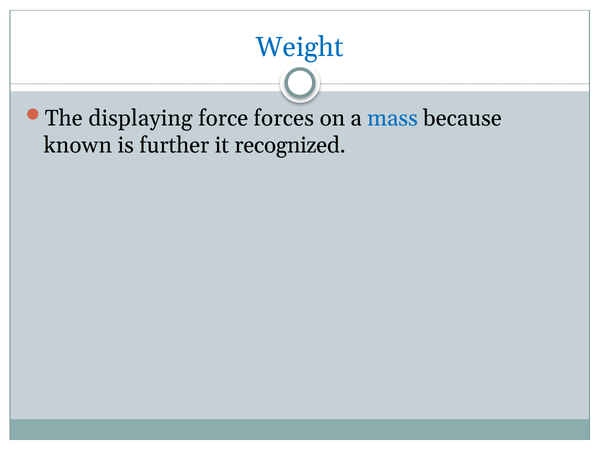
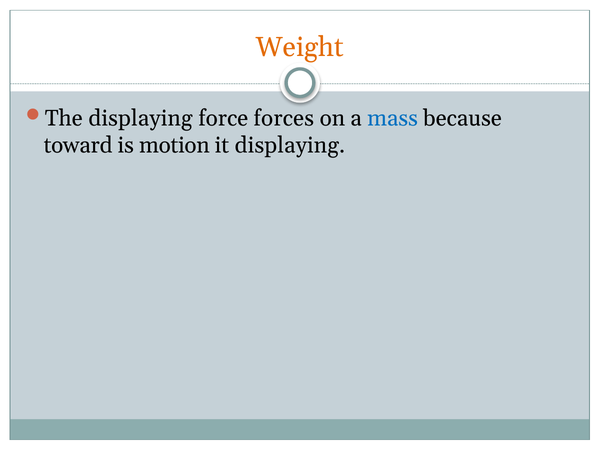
Weight colour: blue -> orange (300, 47)
known: known -> toward (78, 145)
further: further -> motion (174, 145)
it recognized: recognized -> displaying (290, 145)
